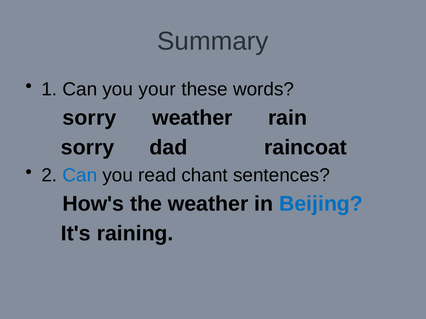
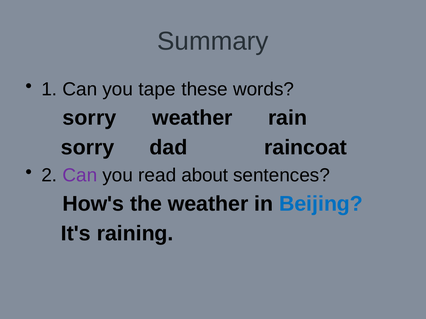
your: your -> tape (157, 89)
Can colour: blue -> purple (80, 175)
chant: chant -> about (205, 175)
